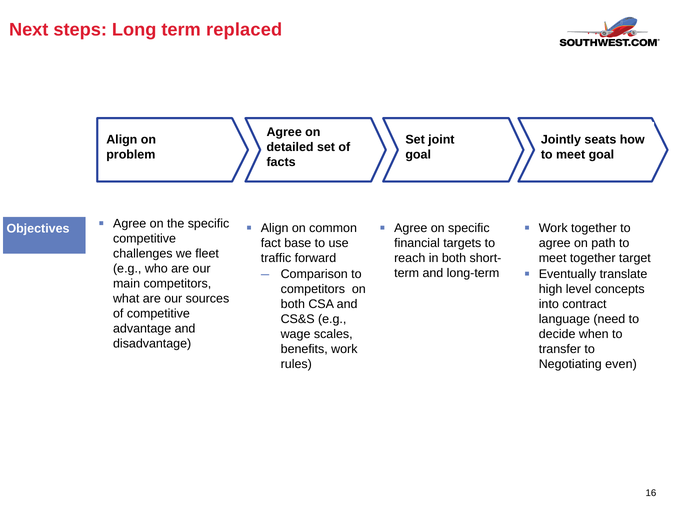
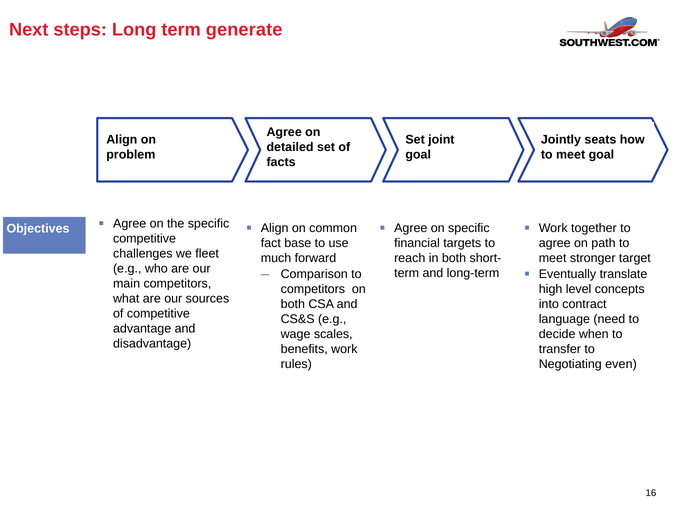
replaced: replaced -> generate (244, 30)
traffic: traffic -> much (276, 258)
meet together: together -> stronger (593, 258)
